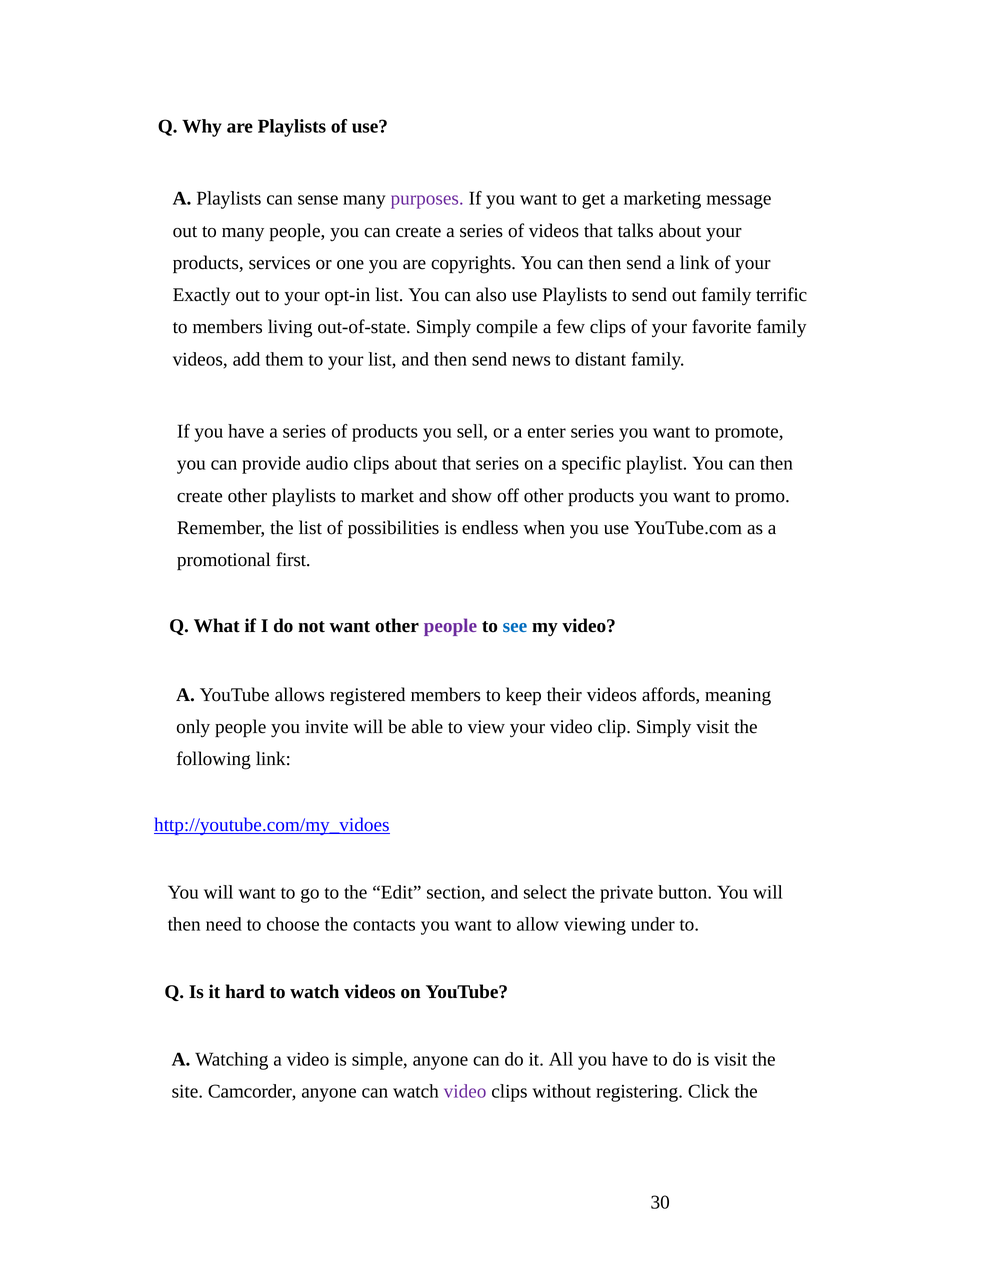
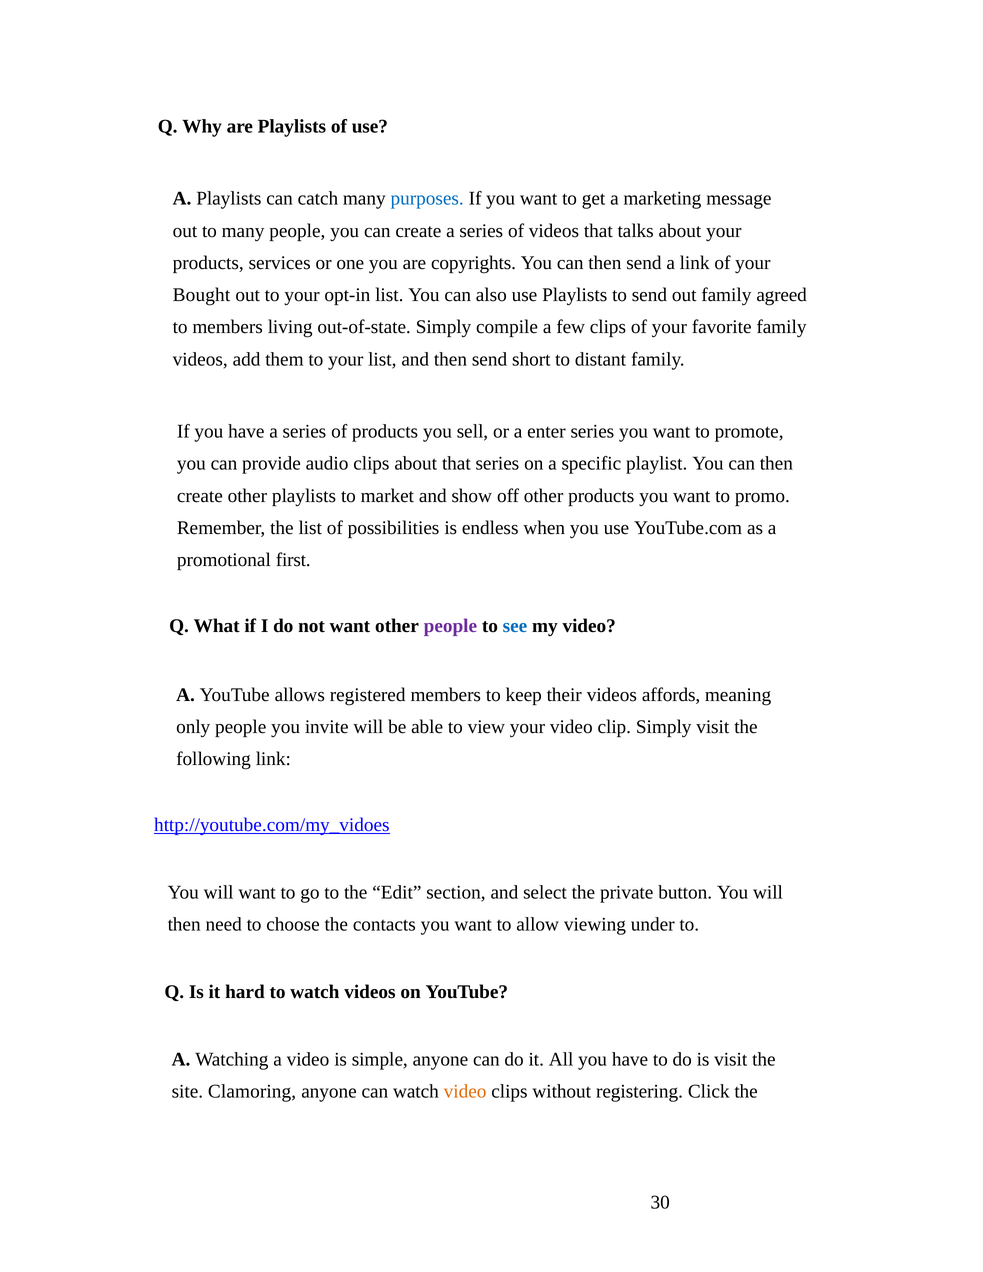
sense: sense -> catch (318, 199)
purposes colour: purple -> blue (427, 199)
Exactly: Exactly -> Bought (201, 295)
terrific: terrific -> agreed (782, 295)
news: news -> short (531, 359)
Camcorder: Camcorder -> Clamoring (252, 1092)
video colour: purple -> orange (465, 1092)
